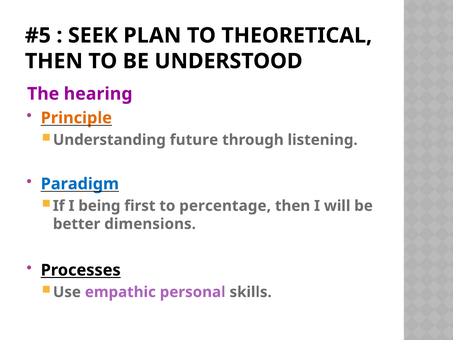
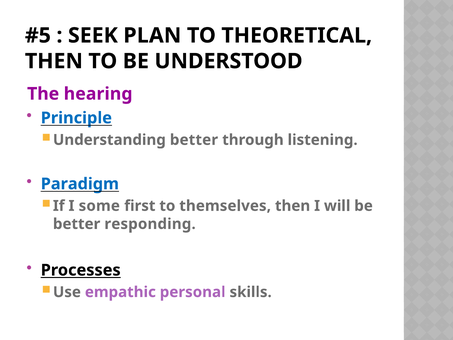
Principle colour: orange -> blue (76, 118)
Understanding future: future -> better (194, 140)
being: being -> some (99, 206)
percentage: percentage -> themselves (225, 206)
dimensions: dimensions -> responding (150, 224)
